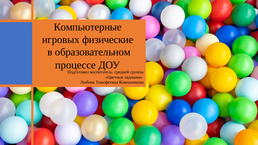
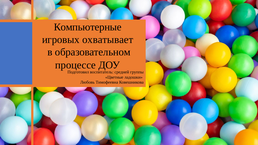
физические: физические -> охватывает (108, 40)
